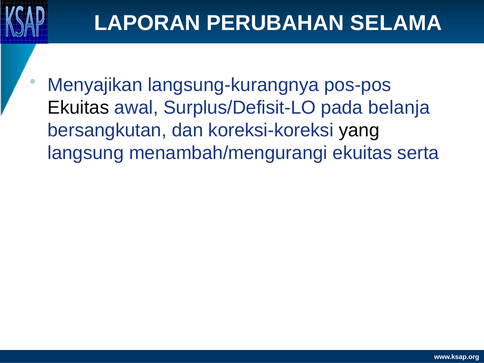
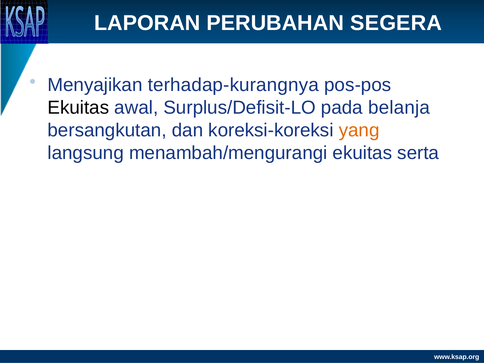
SELAMA: SELAMA -> SEGERA (396, 23)
langsung-kurangnya: langsung-kurangnya -> terhadap-kurangnya (233, 85)
yang colour: black -> orange (359, 130)
